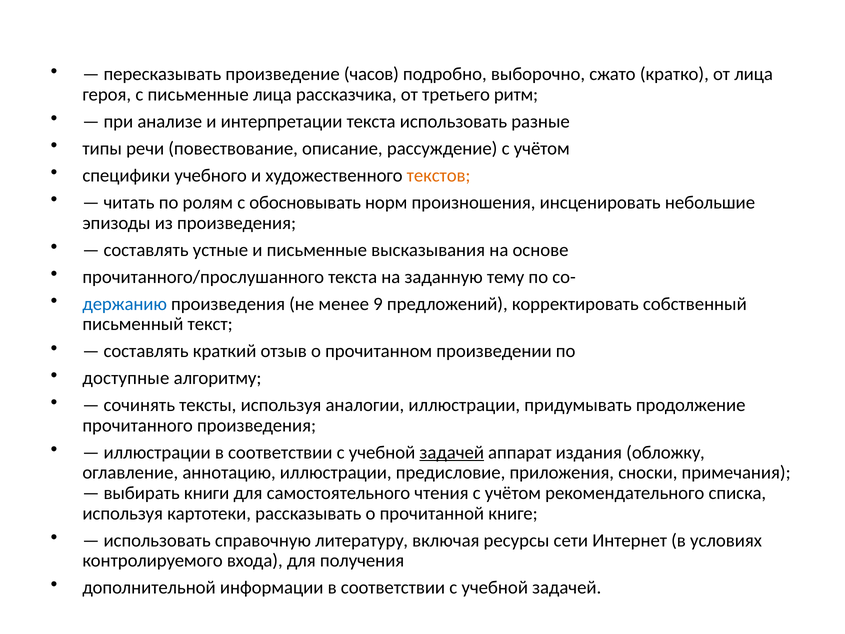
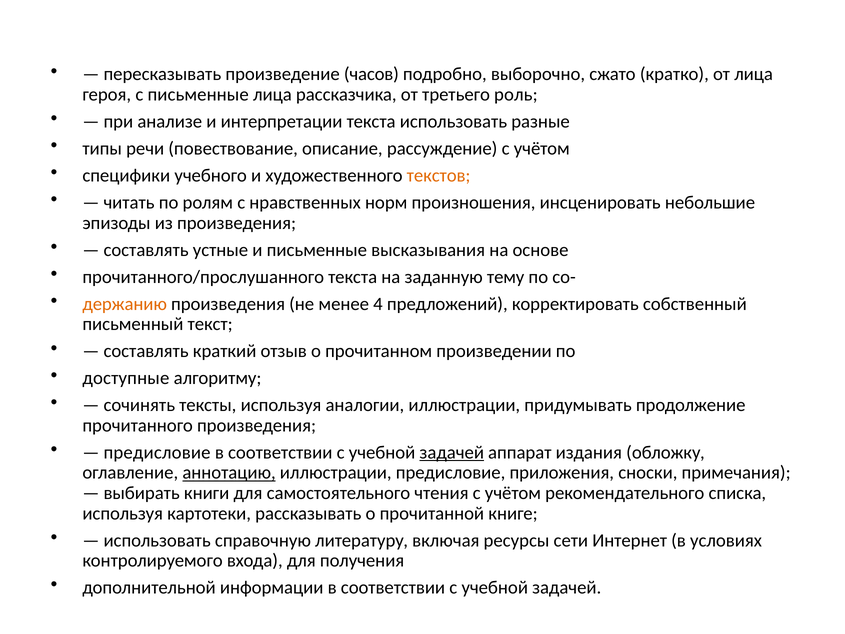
ритм: ритм -> роль (516, 94)
обосновывать: обосновывать -> нравственных (305, 202)
держанию colour: blue -> orange (125, 304)
9: 9 -> 4 (378, 304)
иллюстрации: иллюстрации -> предисловие (157, 452)
аннотацию underline: none -> present (229, 473)
